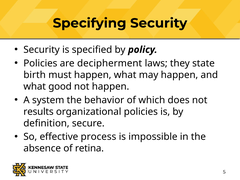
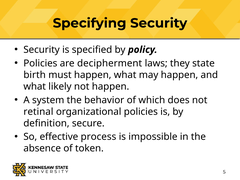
good: good -> likely (60, 86)
results: results -> retinal (38, 112)
retina: retina -> token (89, 148)
